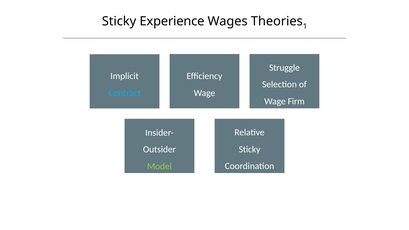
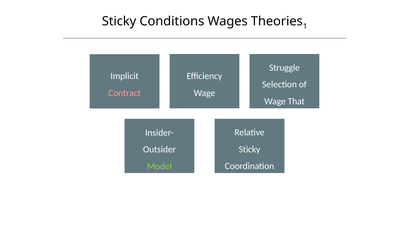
Experience: Experience -> Conditions (172, 21)
Contract colour: light blue -> pink (125, 93)
Firm: Firm -> That (296, 101)
